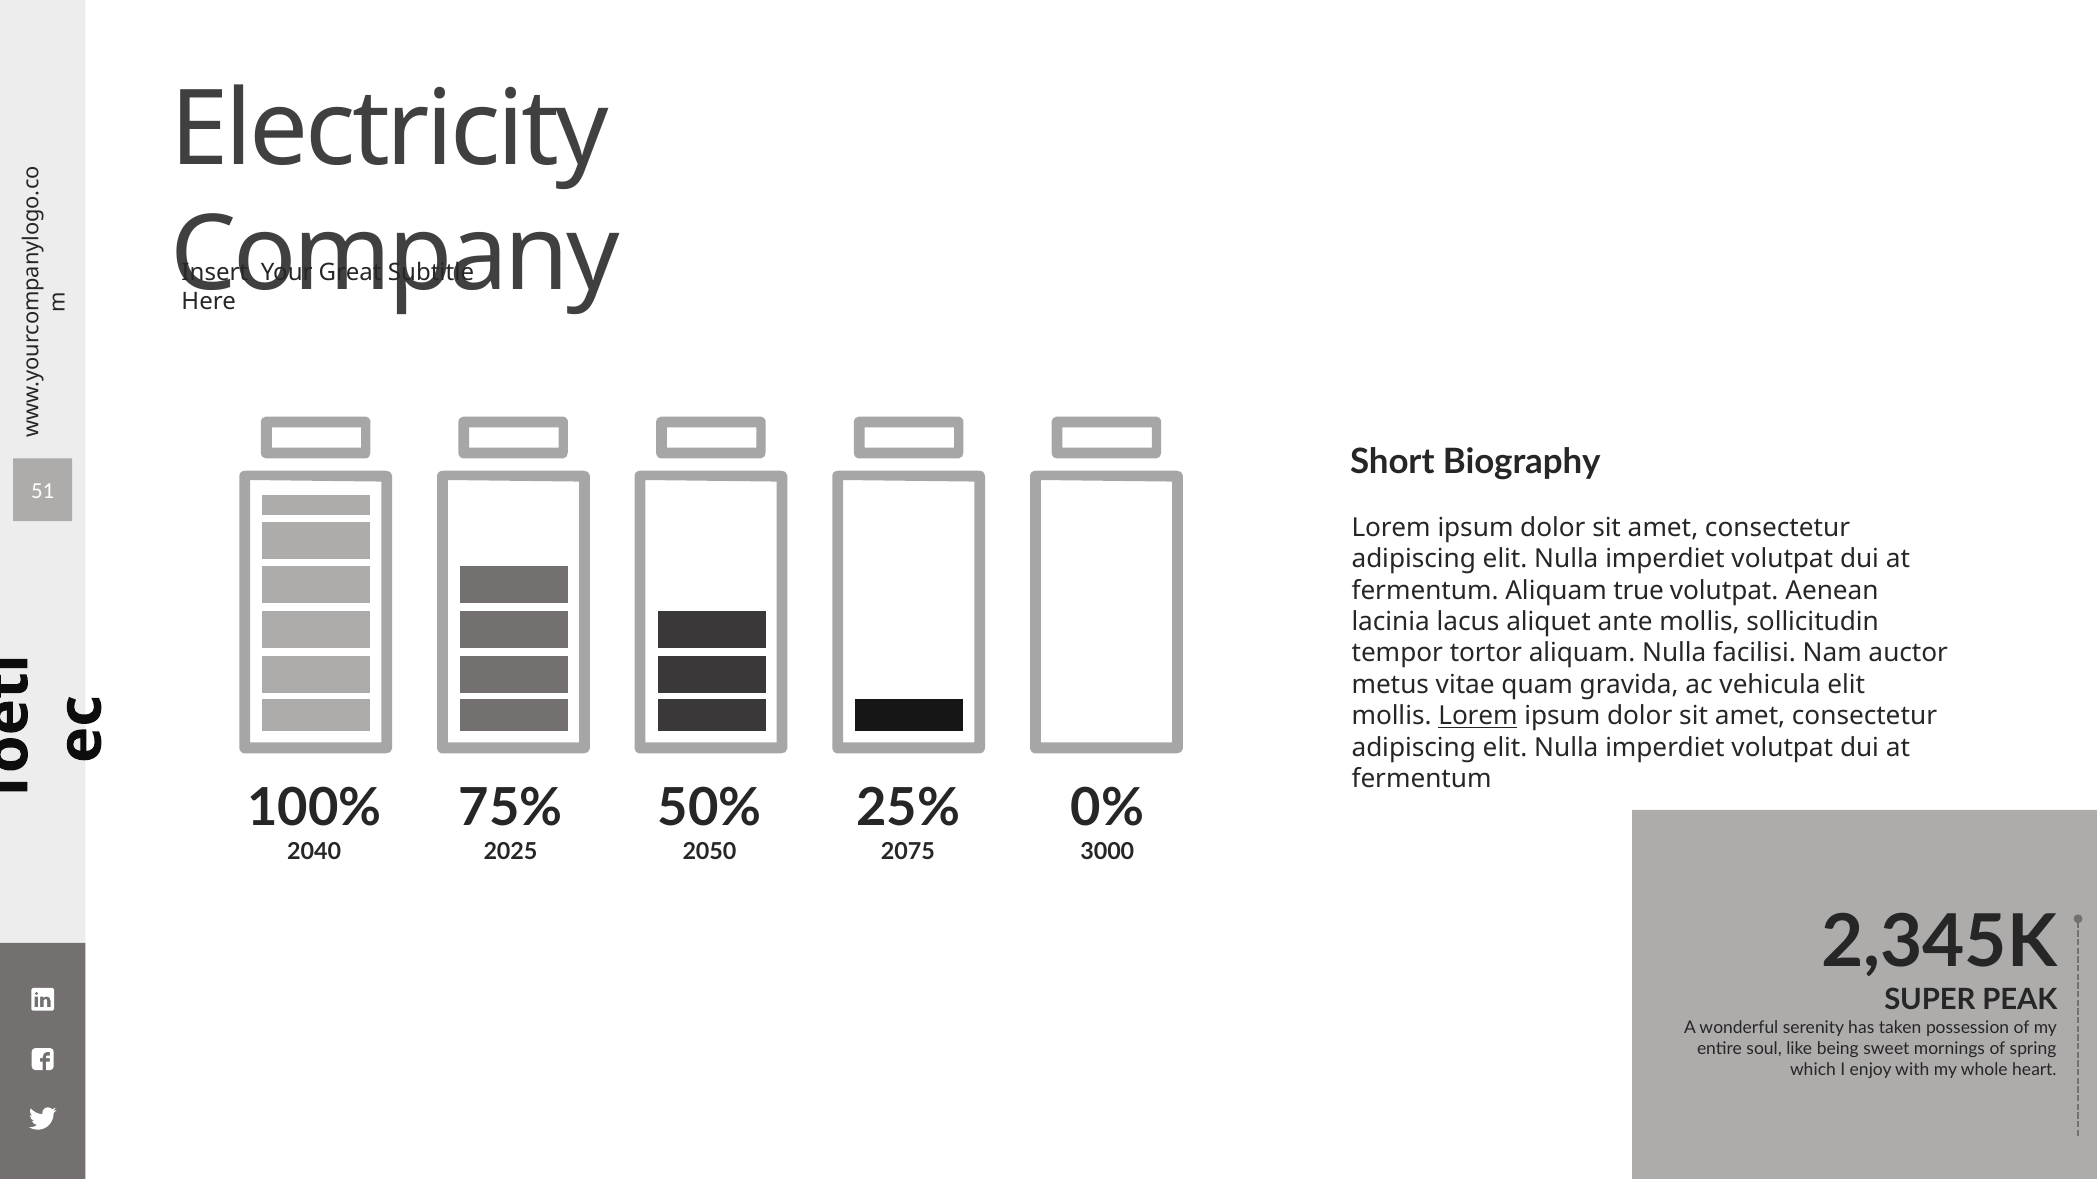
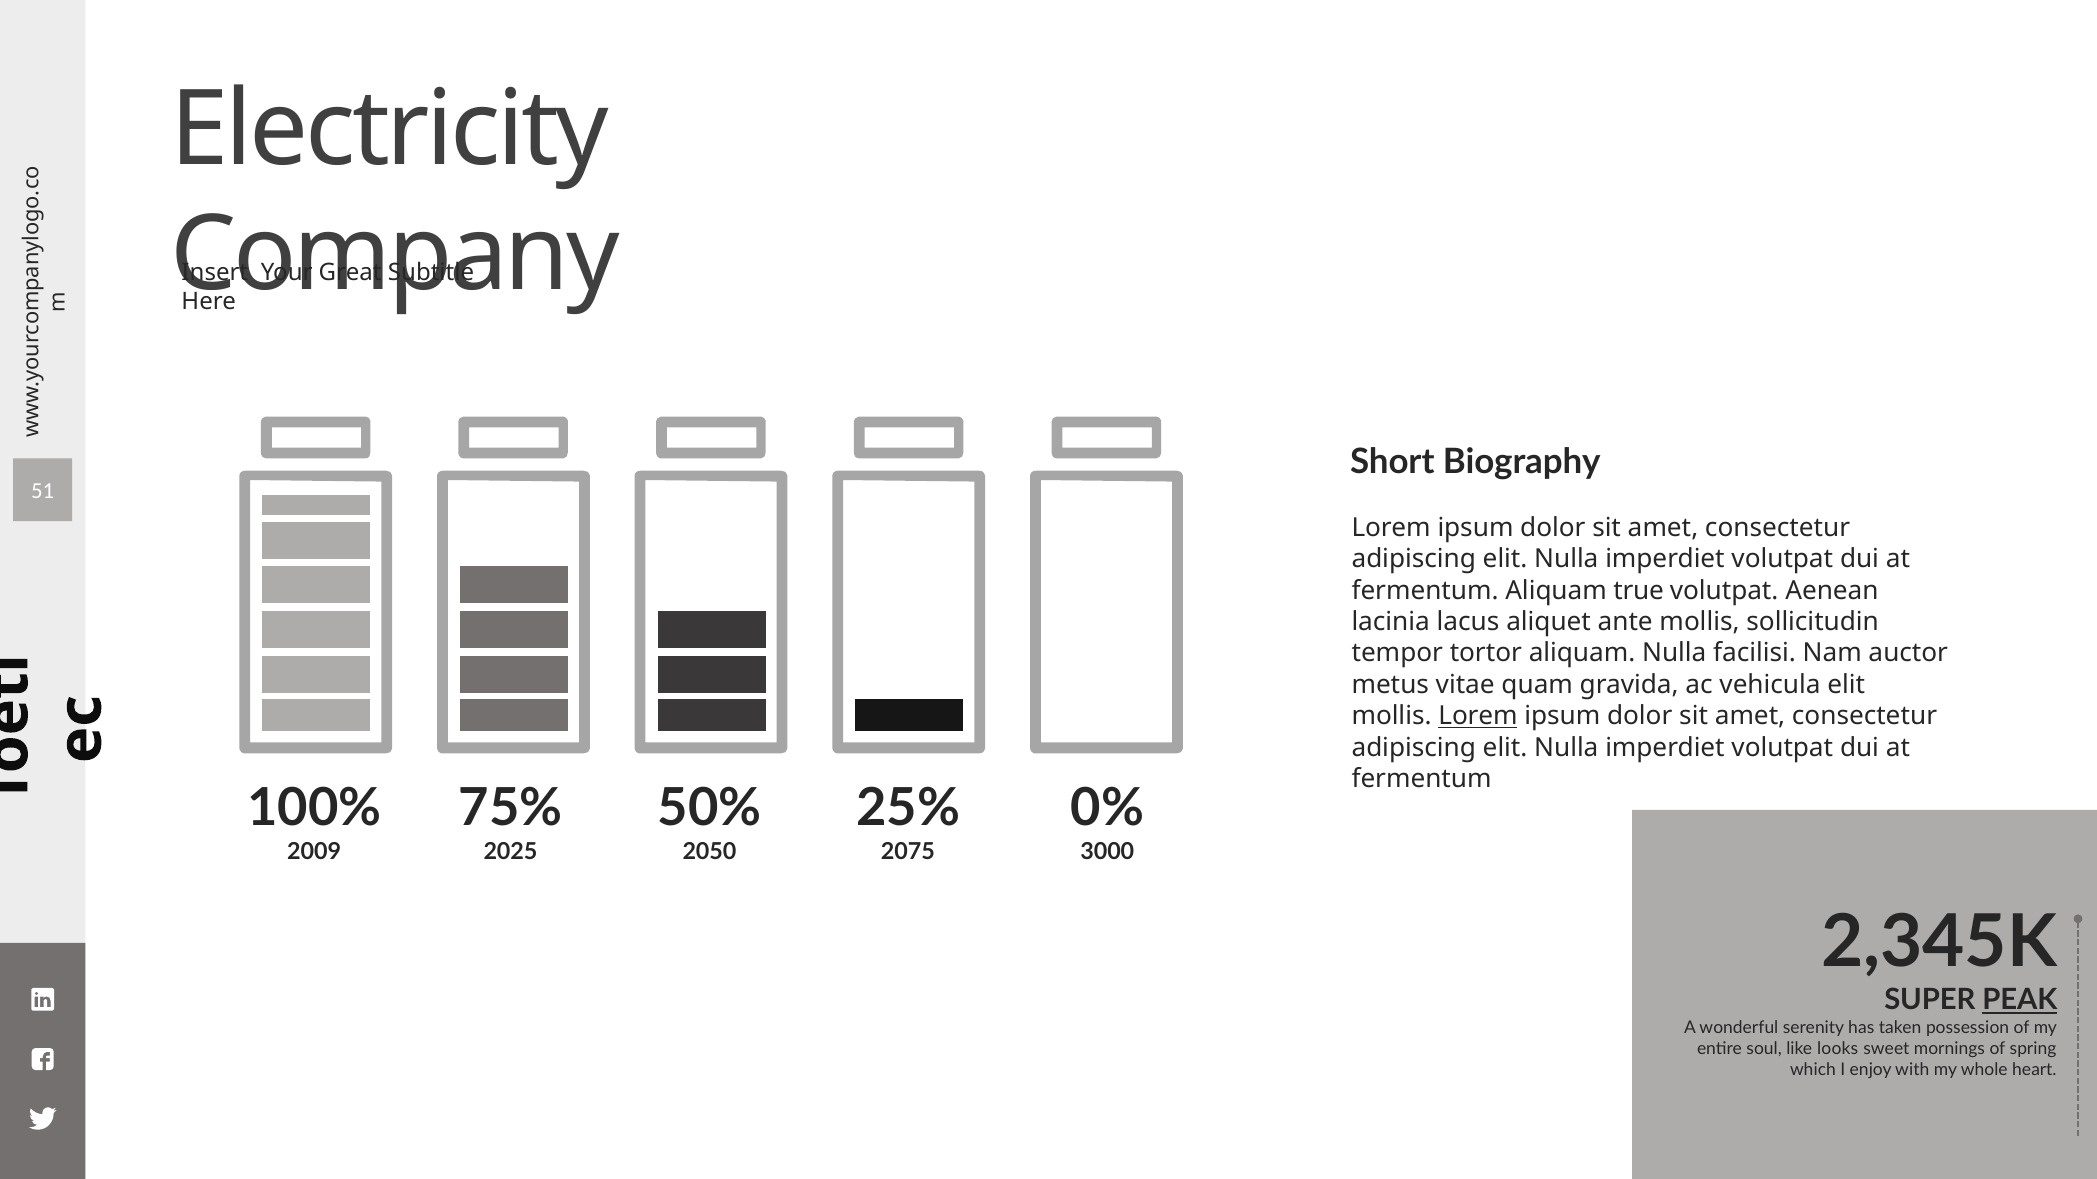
2040: 2040 -> 2009 (314, 852)
PEAK underline: none -> present (2020, 1001)
being: being -> looks (1838, 1049)
